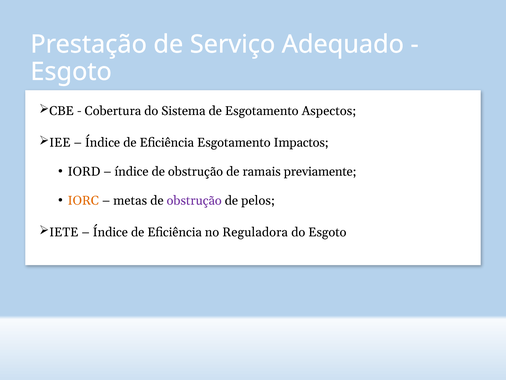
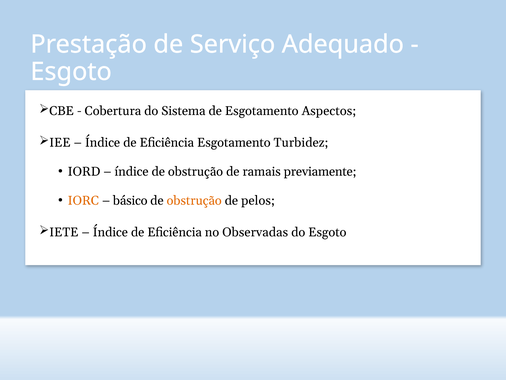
Impactos: Impactos -> Turbidez (301, 142)
metas: metas -> básico (130, 200)
obstrução colour: purple -> orange (194, 200)
Reguladora: Reguladora -> Observadas (255, 232)
